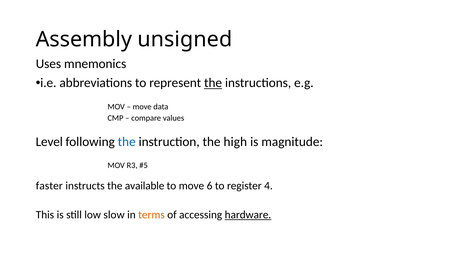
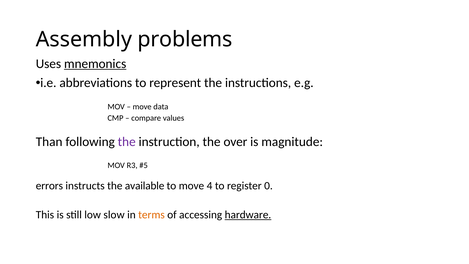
unsigned: unsigned -> problems (185, 39)
mnemonics underline: none -> present (95, 64)
the underline: present -> none (213, 83)
Level: Level -> Than (49, 142)
the colour: blue -> purple (127, 142)
high: high -> over (235, 142)
faster: faster -> errors (49, 186)
6: 6 -> 4 (210, 186)
4: 4 -> 0 (268, 186)
